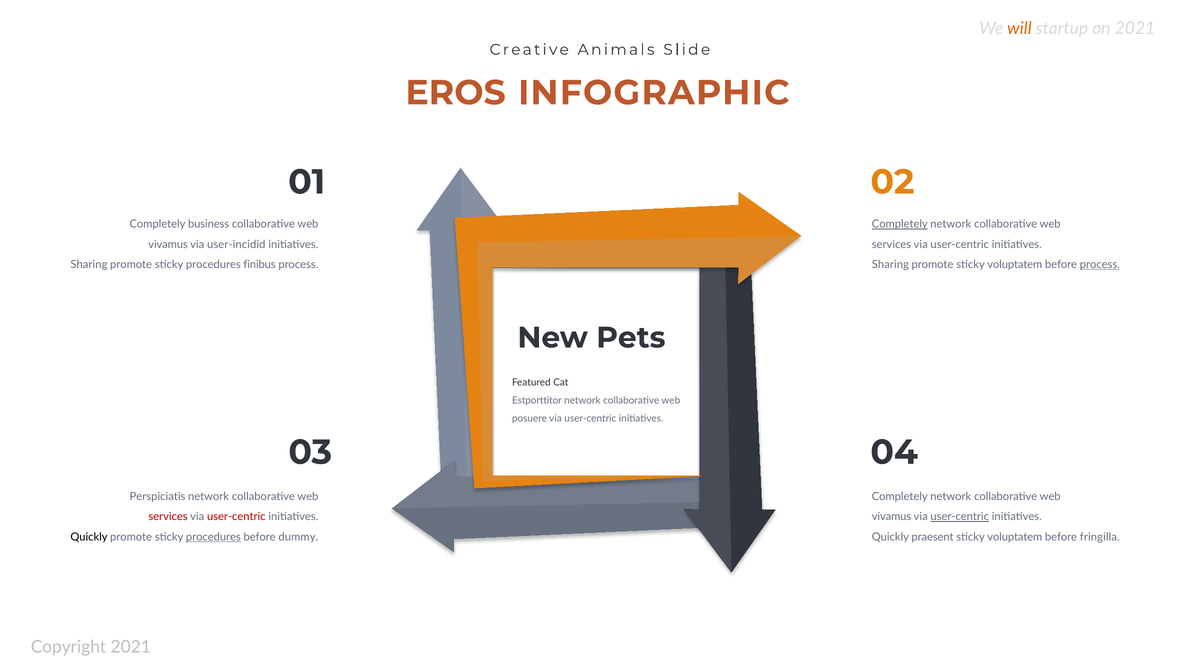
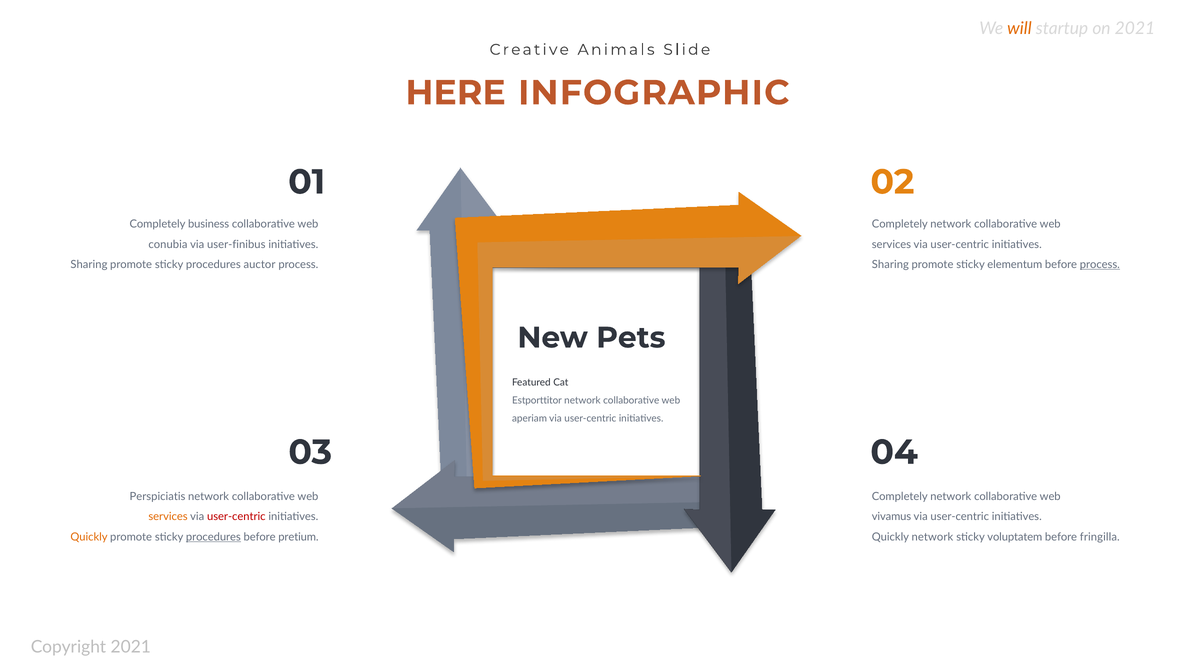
EROS: EROS -> HERE (456, 93)
Completely underline: present -> none (900, 224)
vivamus: vivamus -> conubia (168, 244)
user-incidid: user-incidid -> user-finibus (236, 244)
finibus: finibus -> auctor (260, 265)
promote sticky voluptatem: voluptatem -> elementum (1015, 265)
posuere: posuere -> aperiam (529, 418)
services colour: red -> orange (168, 517)
user-centric underline: present -> none (960, 517)
Quickly colour: black -> orange (89, 537)
dummy: dummy -> pretium (298, 537)
Quickly praesent: praesent -> network (932, 537)
